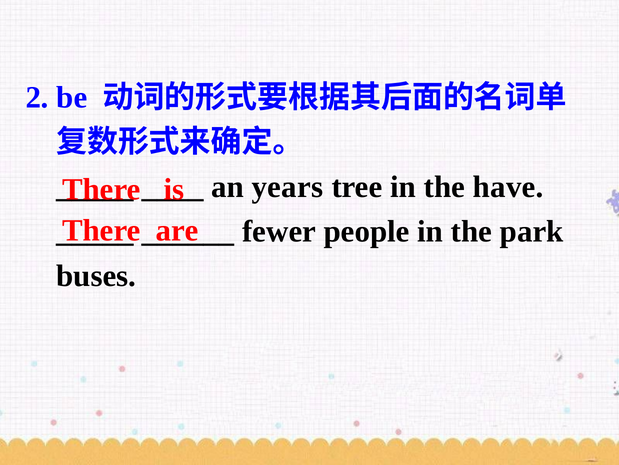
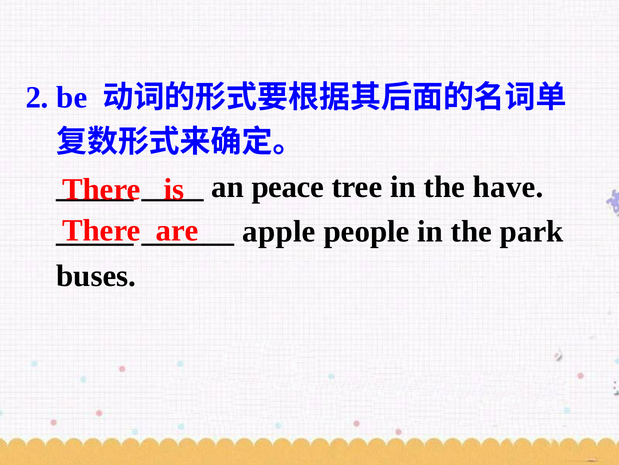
years: years -> peace (288, 187)
fewer: fewer -> apple (279, 231)
